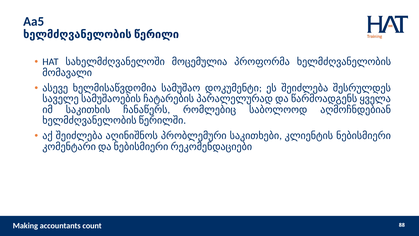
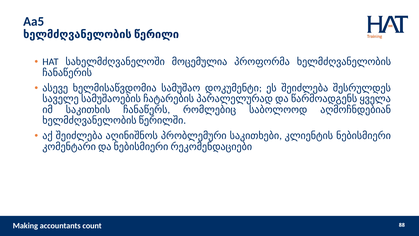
მომავალი: მომავალი -> ჩანაწერის (67, 73)
